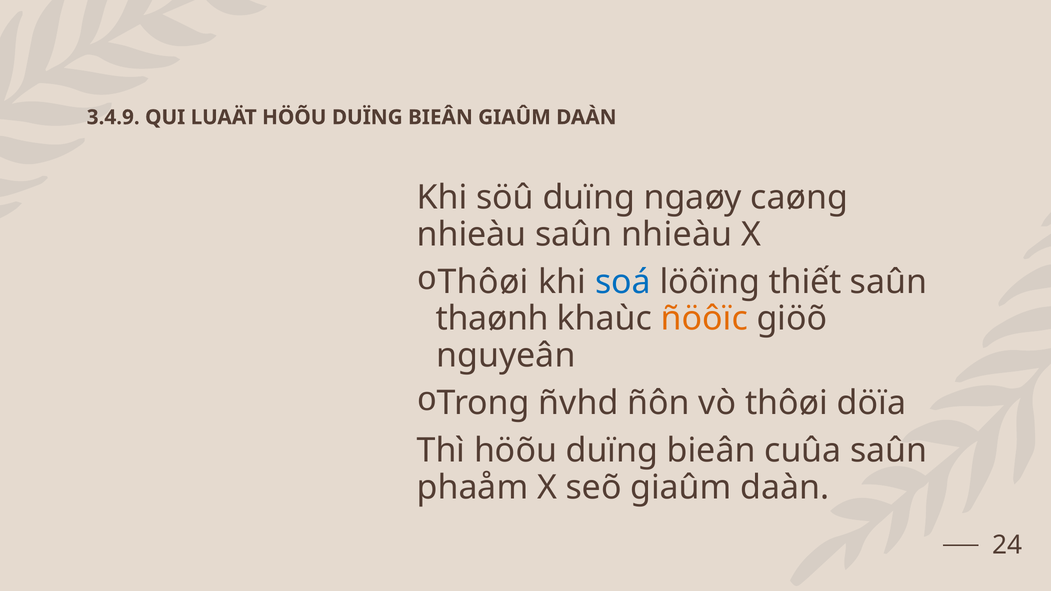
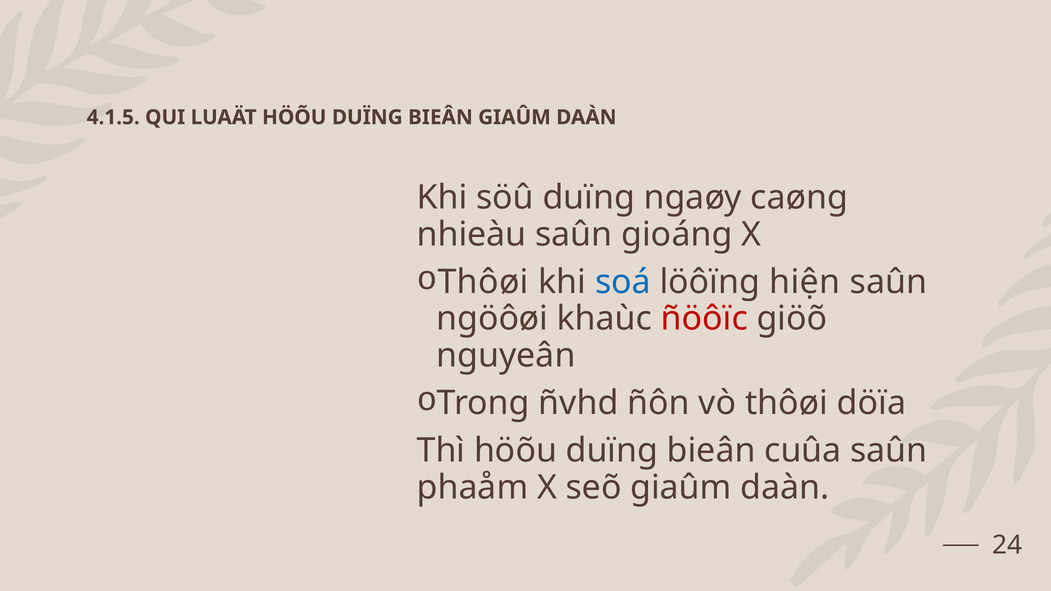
3.4.9: 3.4.9 -> 4.1.5 (113, 117)
saûn nhieàu: nhieàu -> gioáng (677, 235)
thiết: thiết -> hiện (805, 282)
thaønh: thaønh -> ngöôøi (492, 319)
ñöôïc colour: orange -> red (704, 319)
